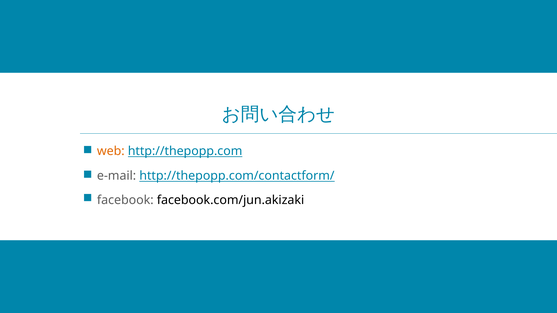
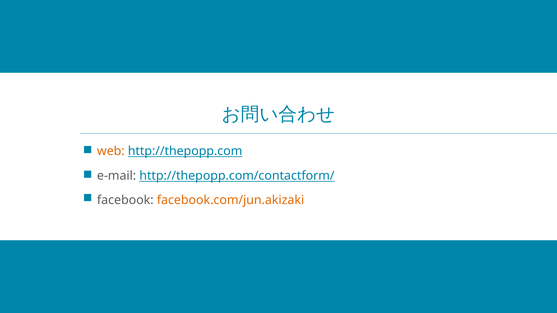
facebook.com/jun.akizaki colour: black -> orange (231, 200)
